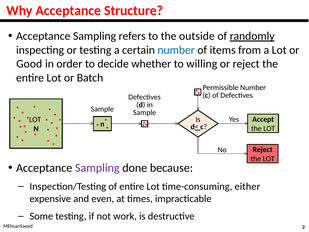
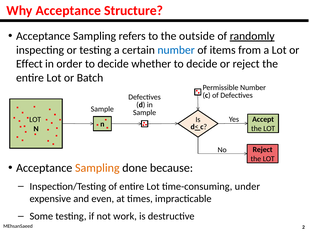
Good: Good -> Effect (29, 64)
whether to willing: willing -> decide (202, 64)
Sampling colour: purple -> orange (97, 168)
either: either -> under (247, 186)
